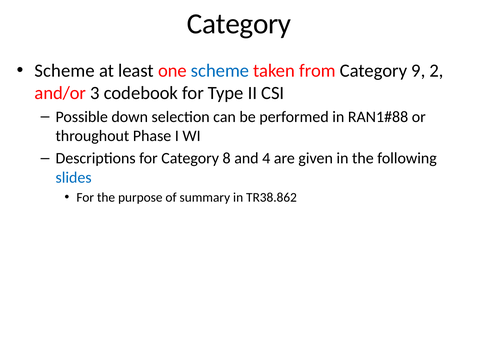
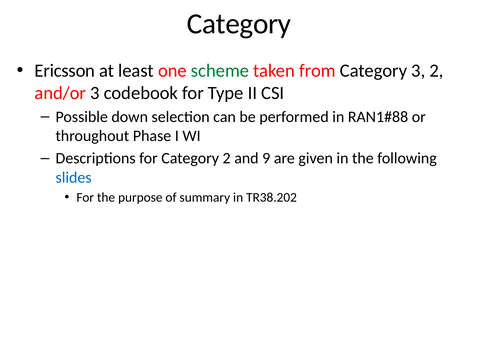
Scheme: Scheme -> Ericsson (65, 71)
scheme colour: blue -> green (220, 71)
Category 9: 9 -> 3 (418, 71)
Category 8: 8 -> 2 (227, 158)
4: 4 -> 9 (266, 158)
TR38.862: TR38.862 -> TR38.202 (271, 197)
